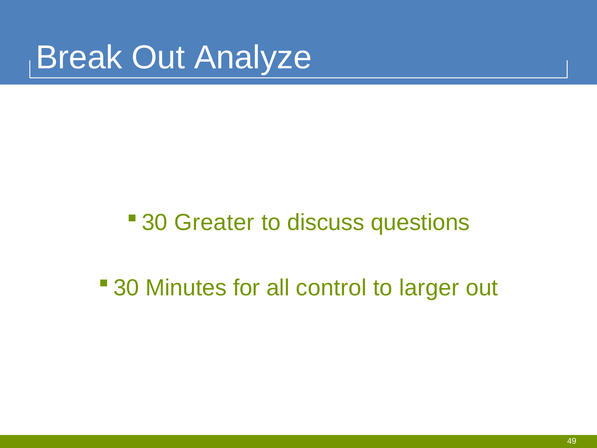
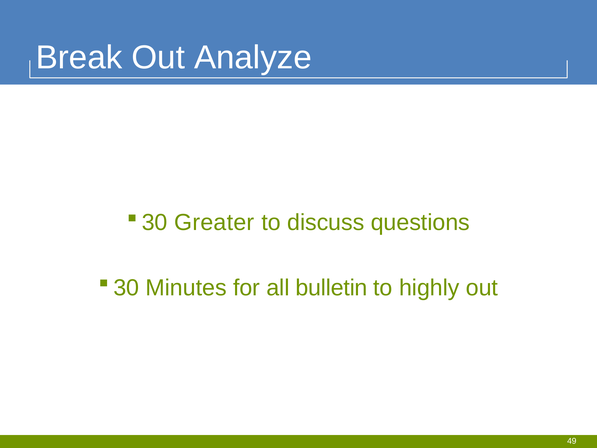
control: control -> bulletin (332, 288)
larger: larger -> highly (429, 288)
